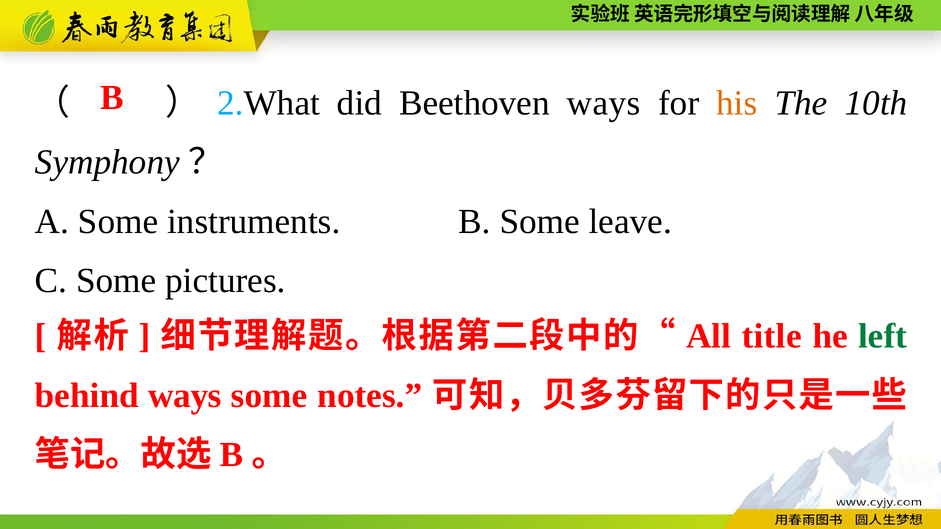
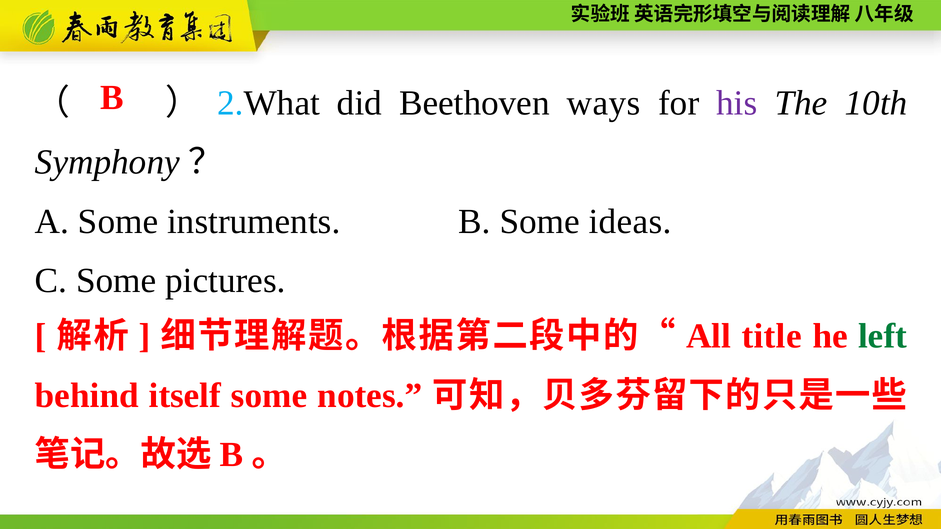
his colour: orange -> purple (737, 103)
leave: leave -> ideas (630, 222)
behind ways: ways -> itself (185, 396)
